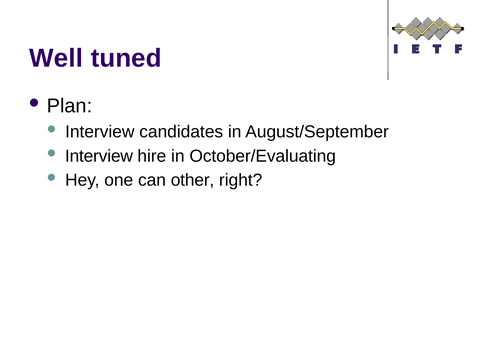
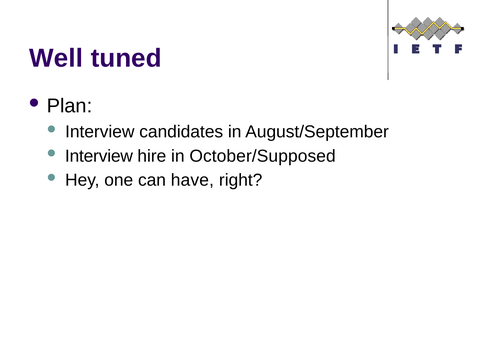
October/Evaluating: October/Evaluating -> October/Supposed (263, 156)
other: other -> have (192, 180)
